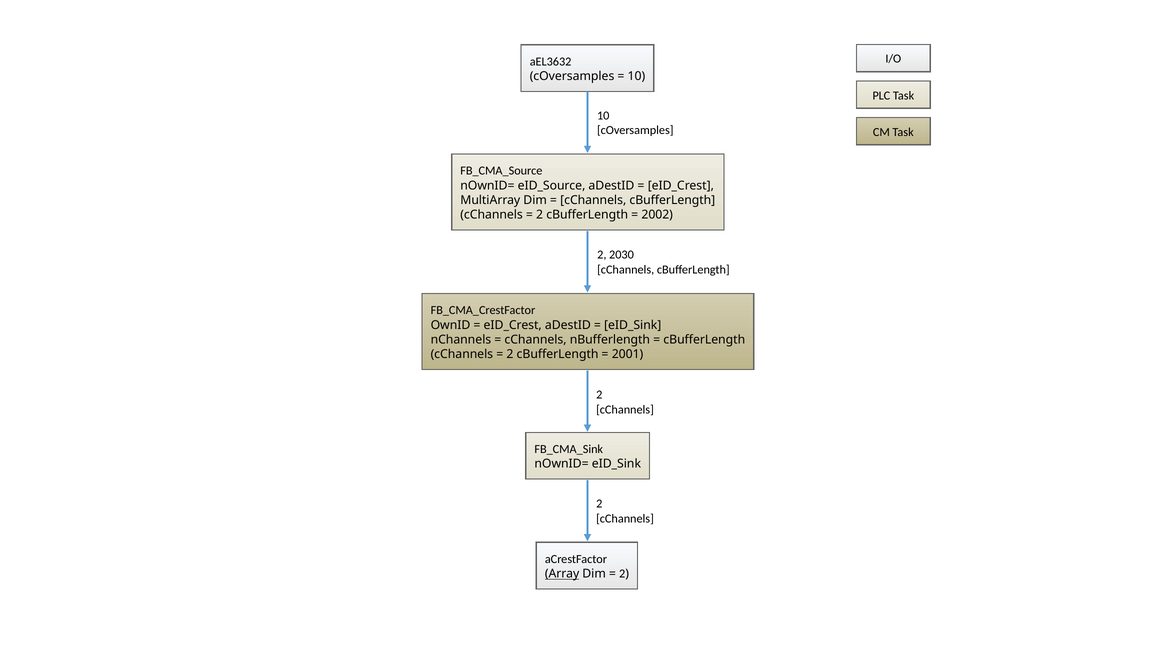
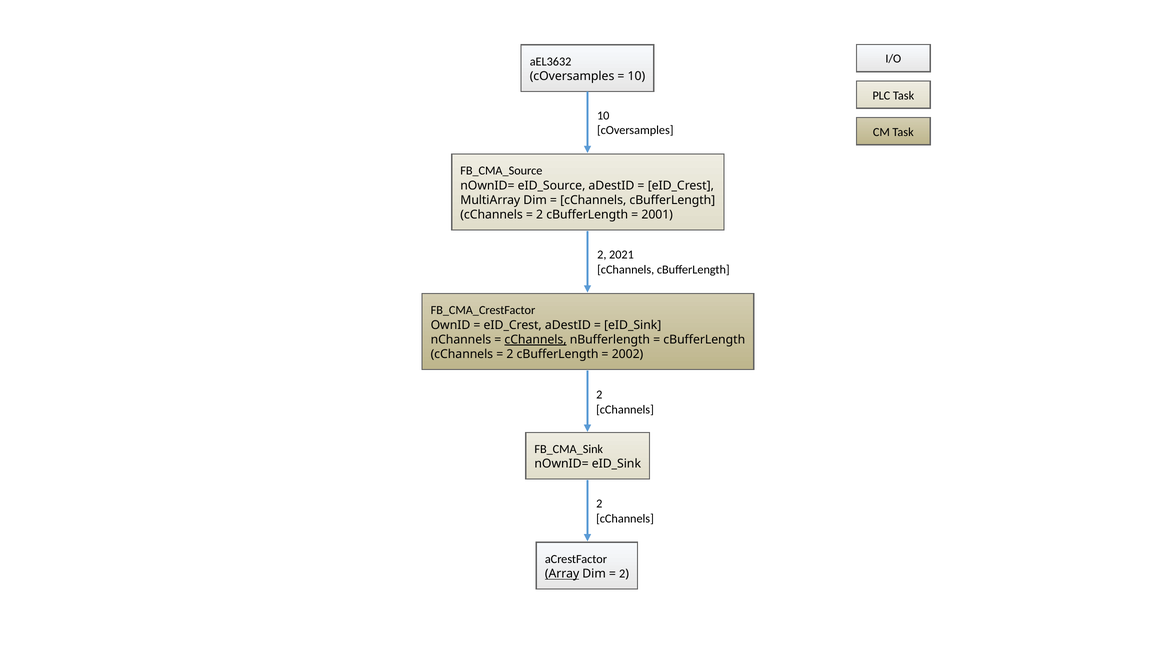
2002: 2002 -> 2001 (657, 215)
2030: 2030 -> 2021 (621, 255)
cChannels underline: none -> present (536, 340)
2001: 2001 -> 2002 (628, 354)
